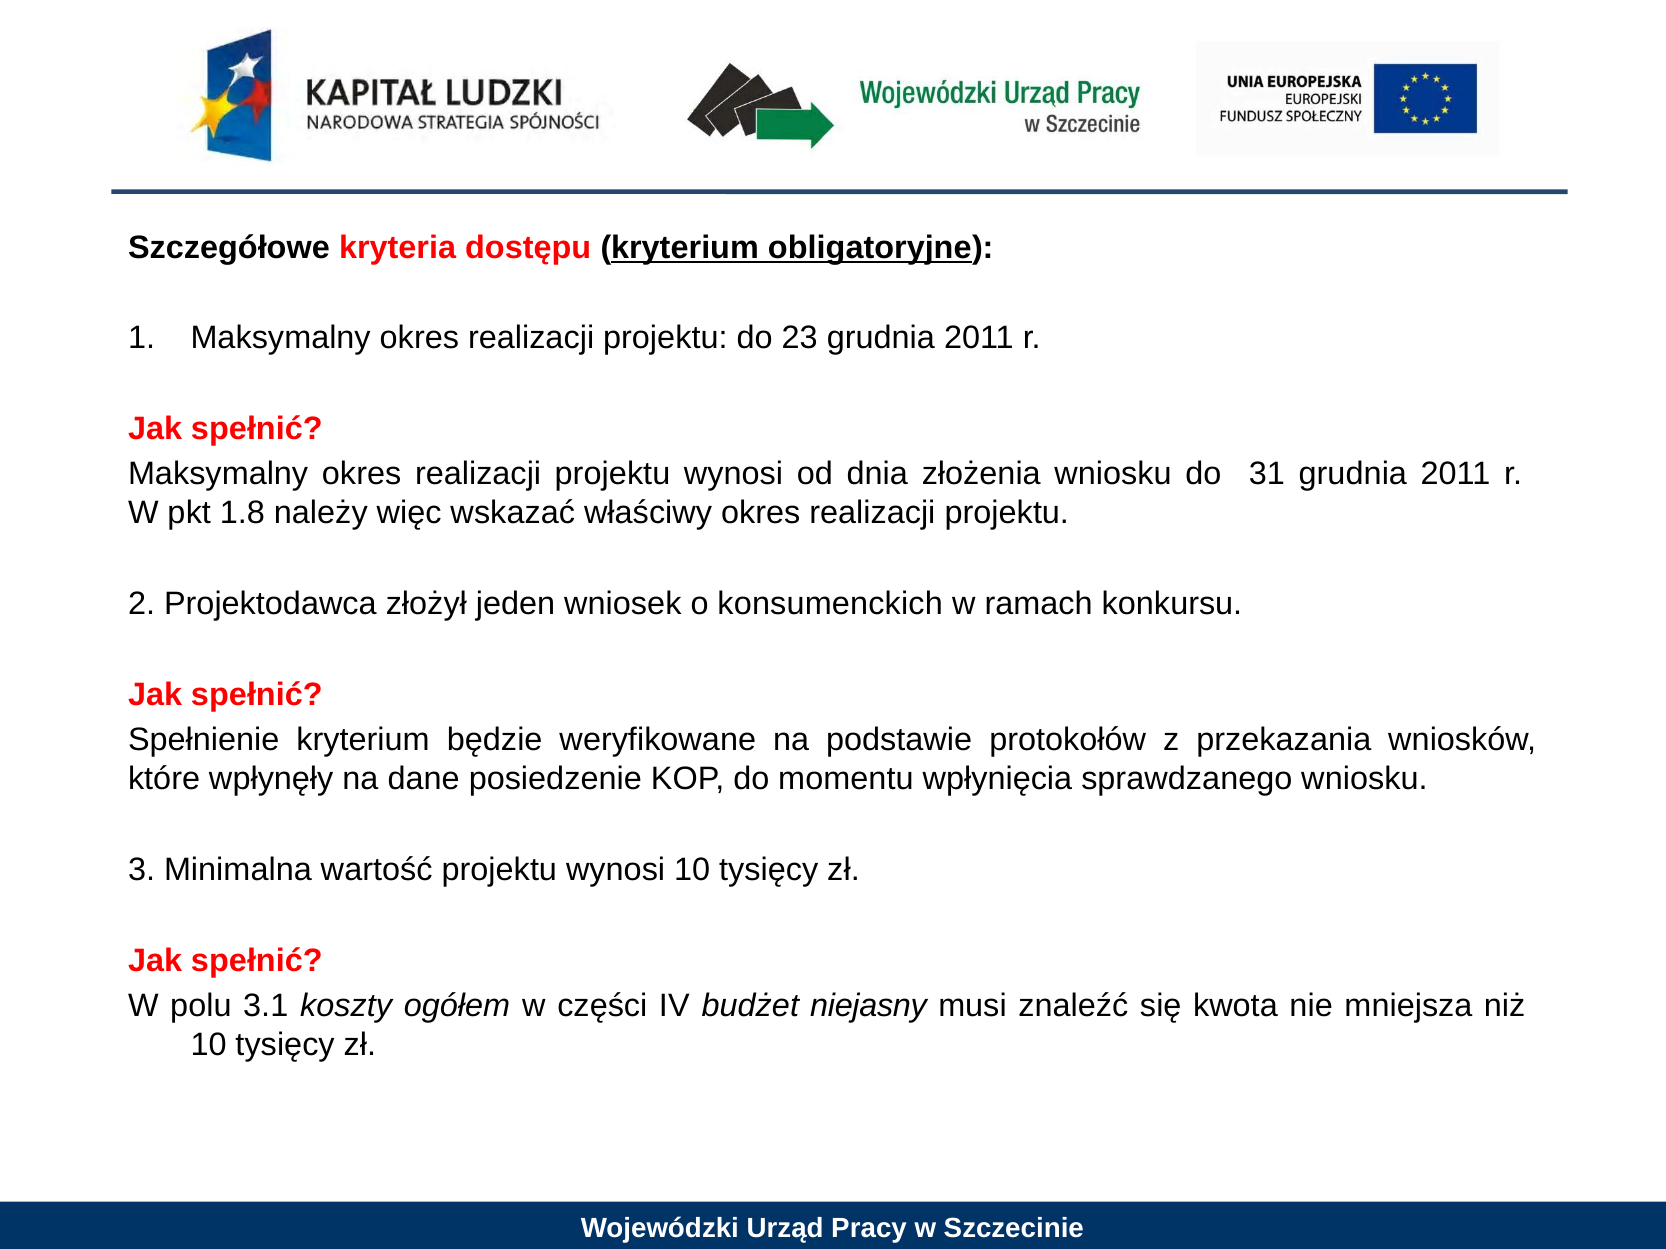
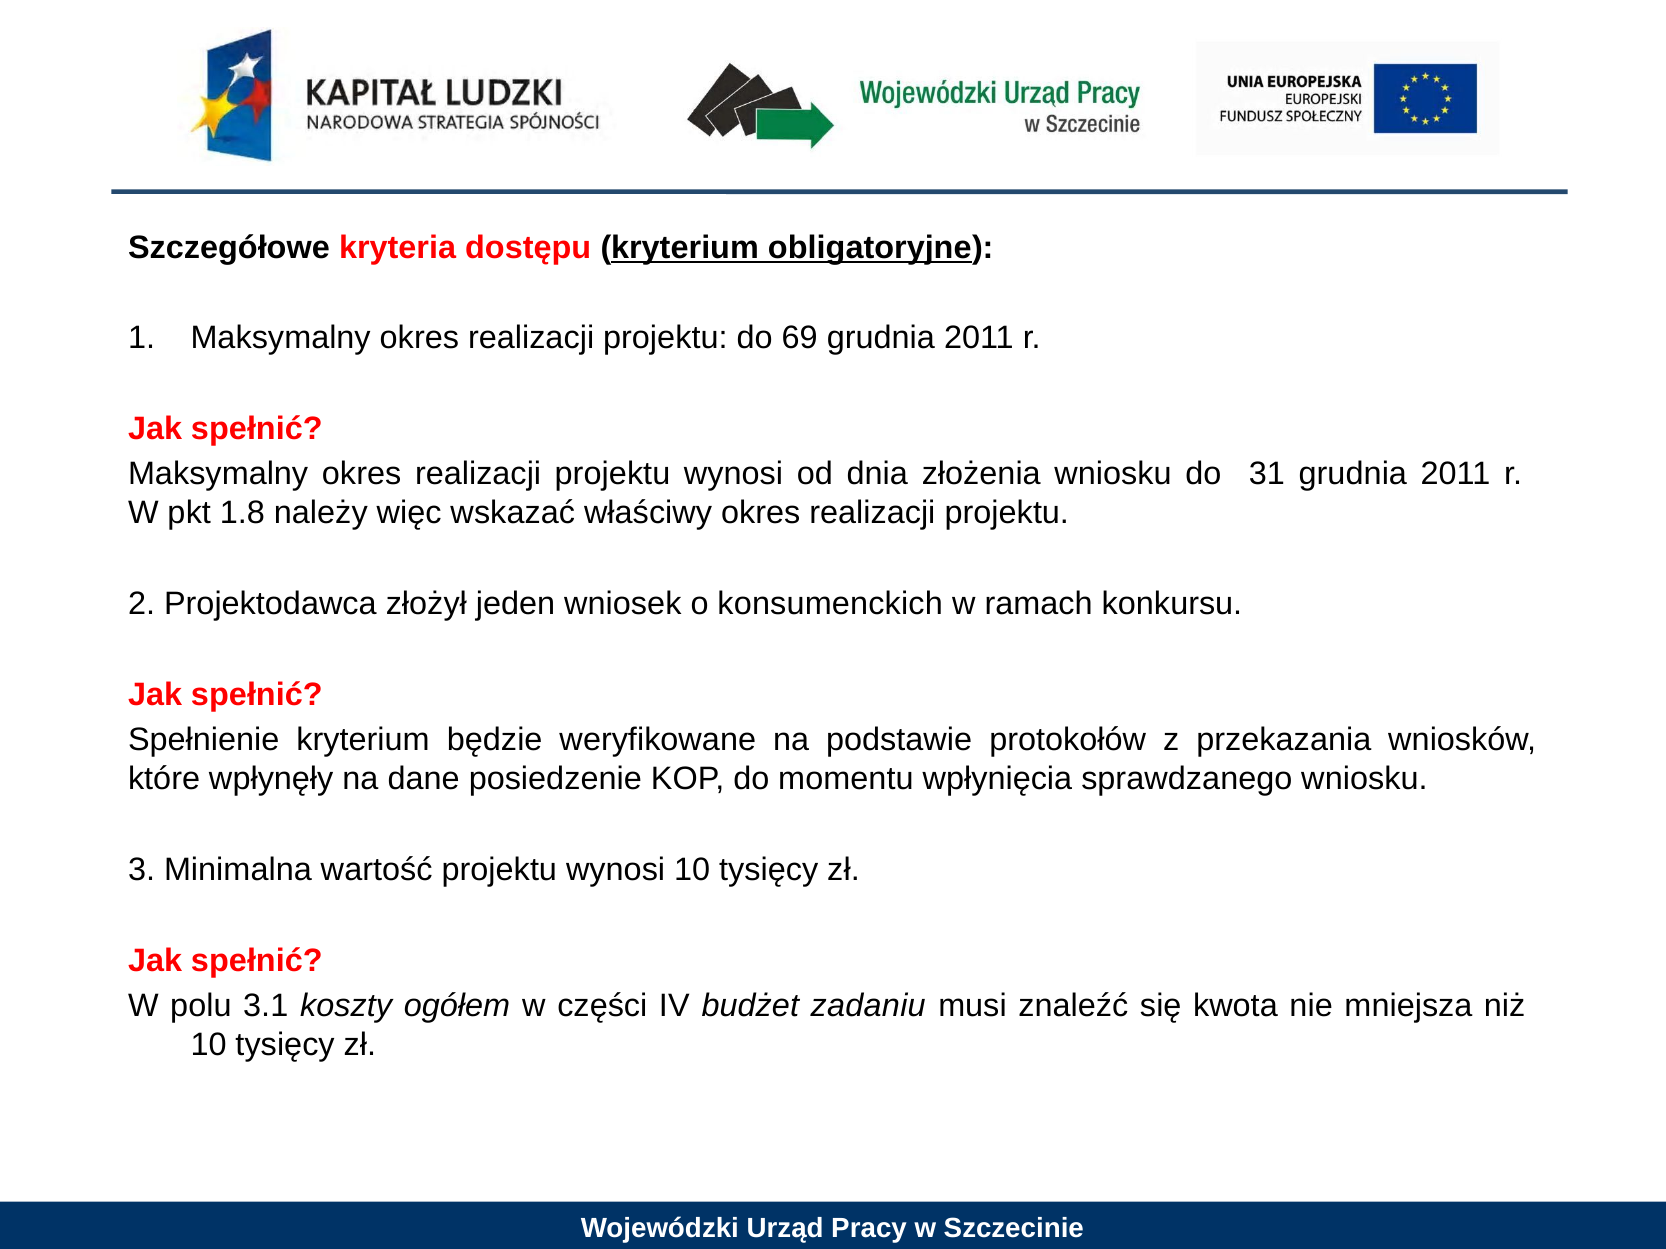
23: 23 -> 69 (800, 338)
niejasny: niejasny -> zadaniu (868, 1006)
